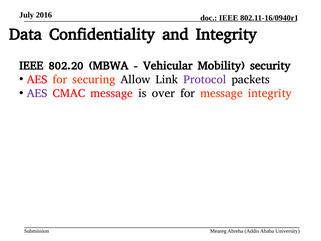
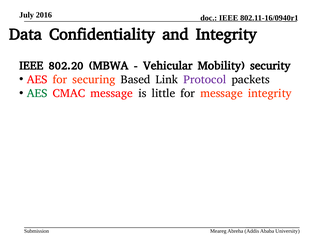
Allow: Allow -> Based (136, 79)
AES colour: purple -> green (37, 93)
over: over -> little (163, 93)
